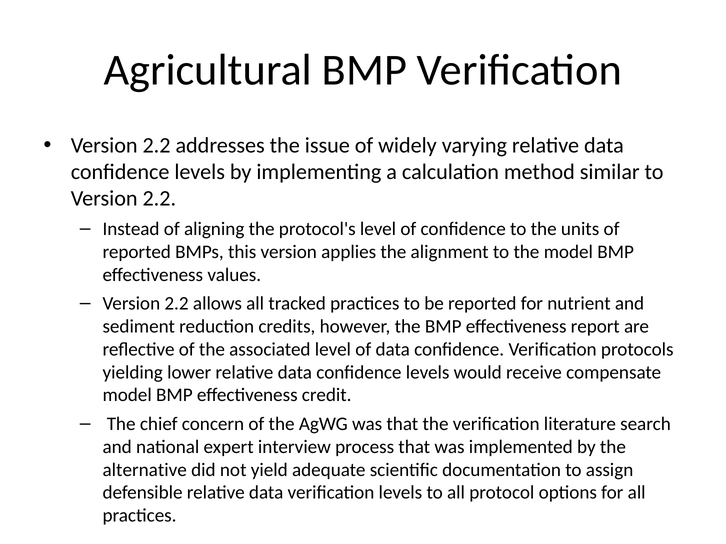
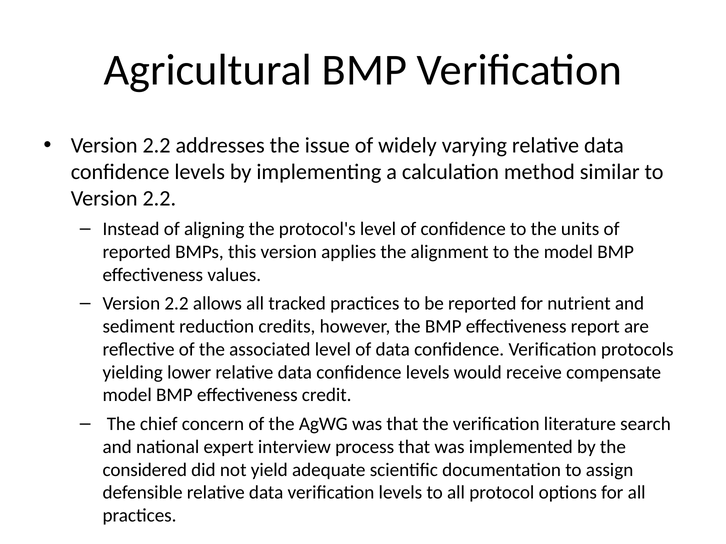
alternative: alternative -> considered (145, 470)
